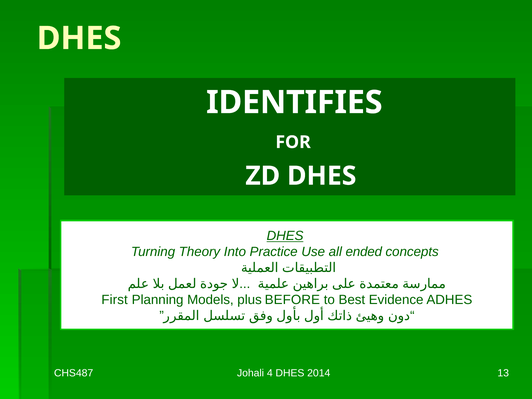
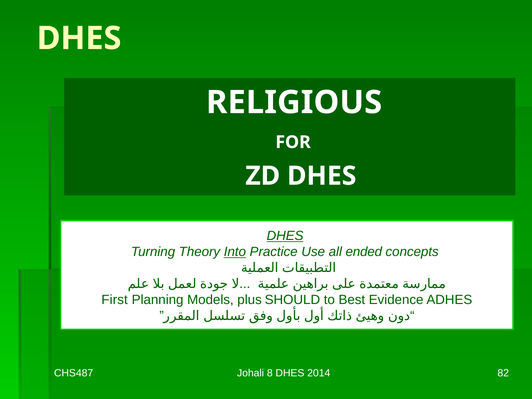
IDENTIFIES: IDENTIFIES -> RELIGIOUS (294, 102)
Into underline: none -> present (235, 252)
BEFORE: BEFORE -> SHOULD (292, 300)
4: 4 -> 8 (270, 373)
13: 13 -> 82 (503, 373)
